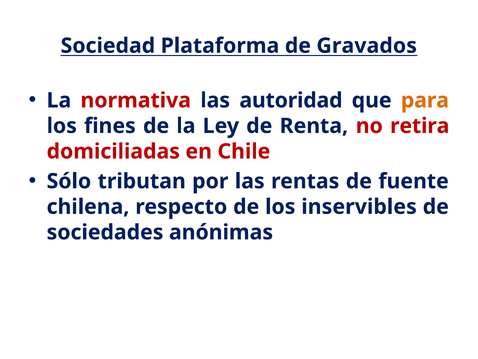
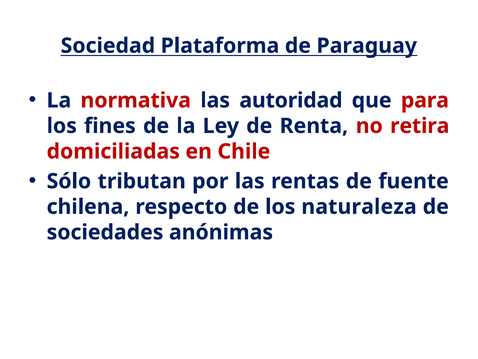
Gravados: Gravados -> Paraguay (367, 46)
para colour: orange -> red (425, 100)
inservibles: inservibles -> naturaleza (359, 207)
